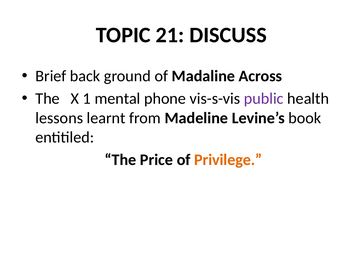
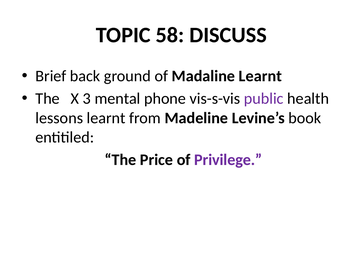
21: 21 -> 58 (170, 35)
Madaline Across: Across -> Learnt (260, 76)
1: 1 -> 3 (87, 99)
Privilege colour: orange -> purple (228, 160)
